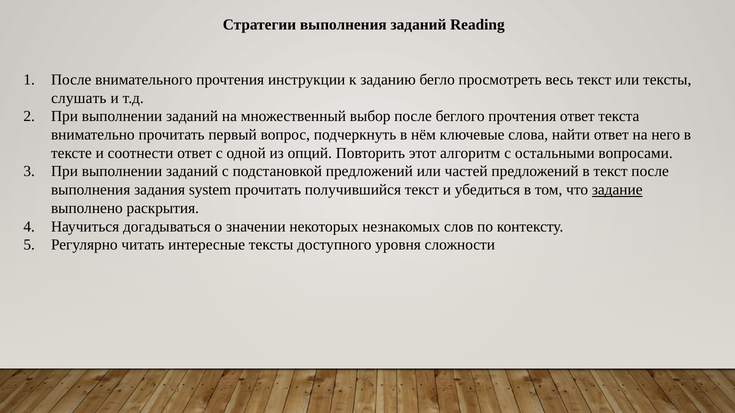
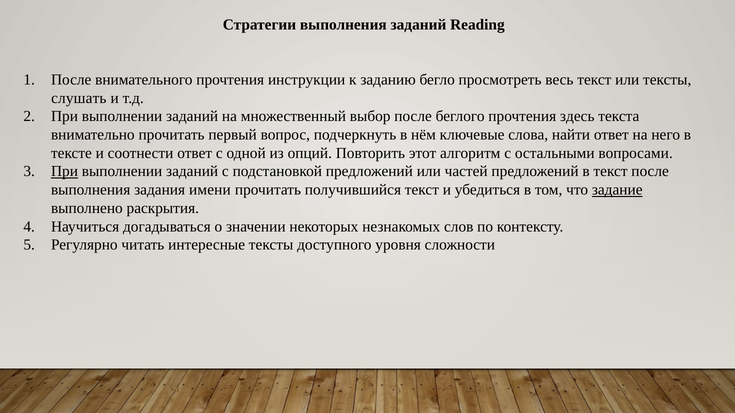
прочтения ответ: ответ -> здесь (577, 116)
При underline: none -> present (64, 172)
system: system -> имени (210, 190)
